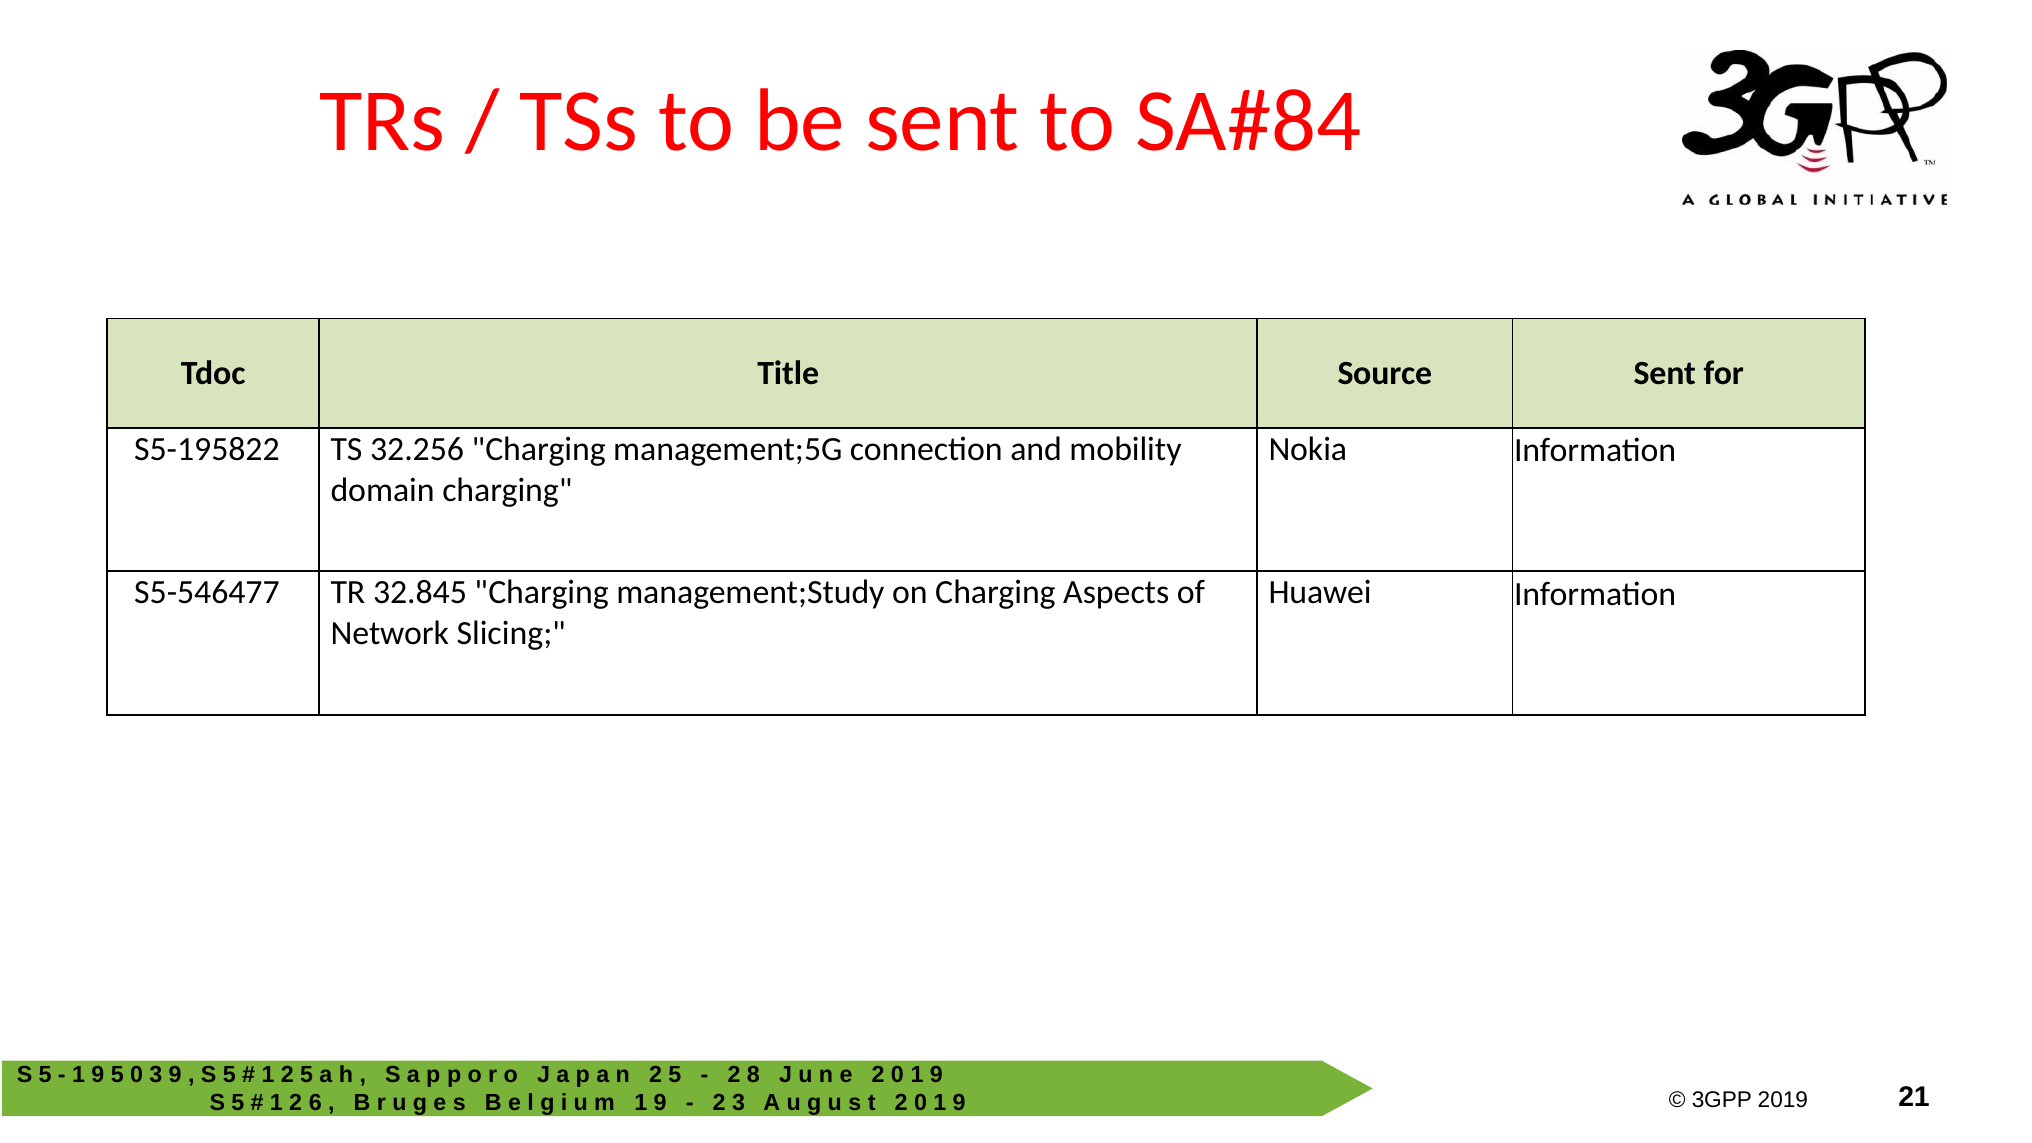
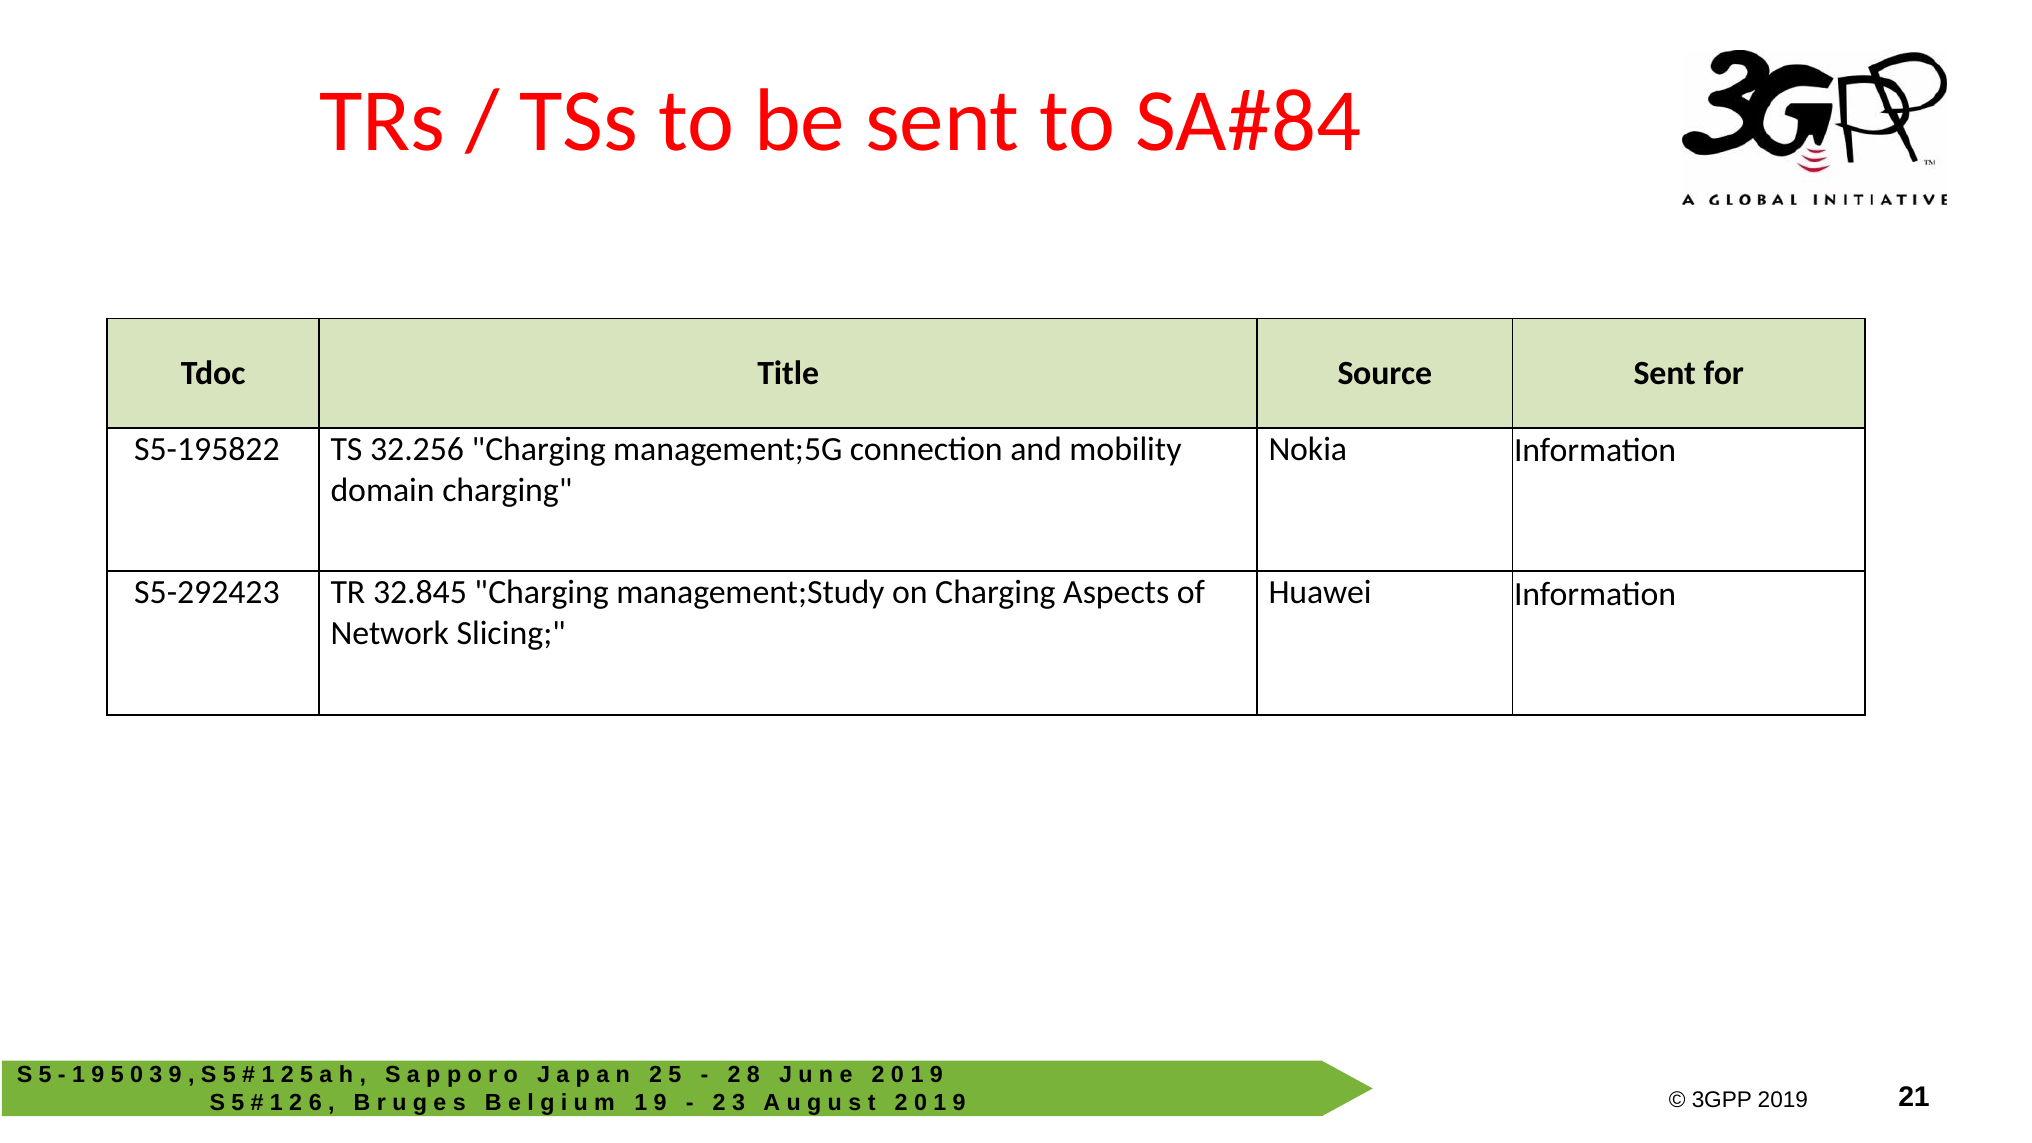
S5-546477: S5-546477 -> S5-292423 (207, 592)
